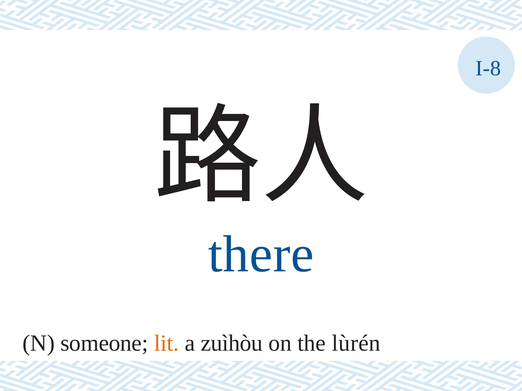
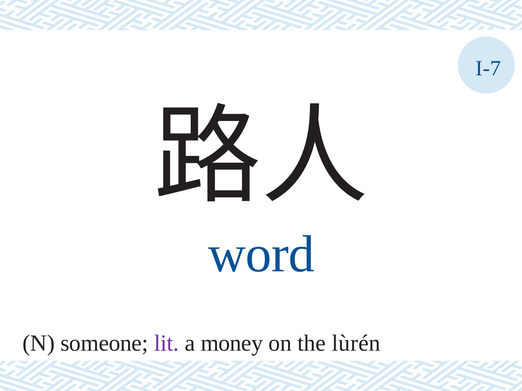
I-8: I-8 -> I-7 (488, 68)
there: there -> word (261, 255)
lit colour: orange -> purple (167, 344)
zuìhòu: zuìhòu -> money (232, 344)
